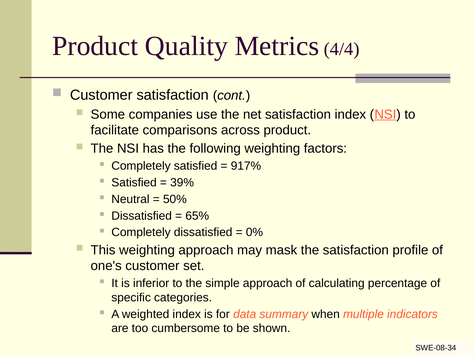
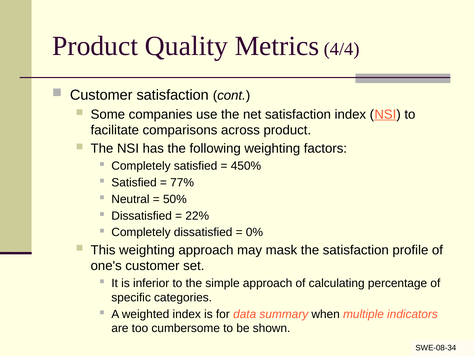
917%: 917% -> 450% (246, 166)
39%: 39% -> 77% (182, 182)
65%: 65% -> 22% (197, 215)
